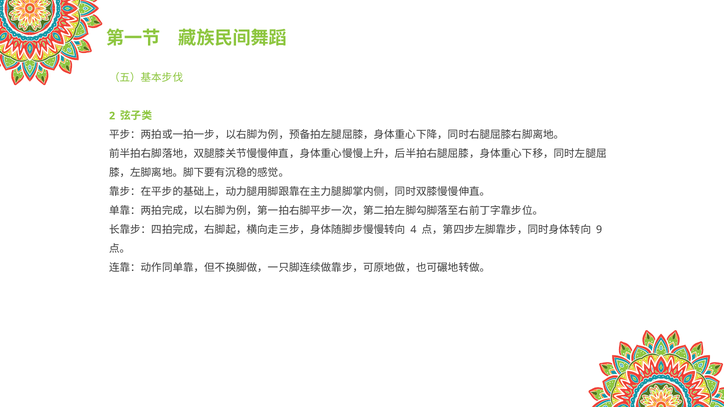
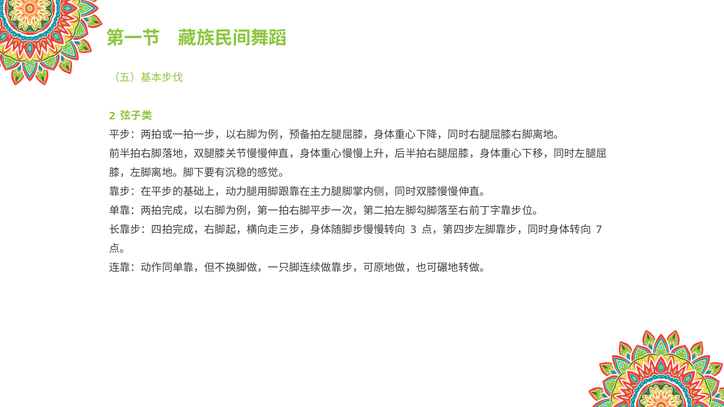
4: 4 -> 3 (413, 230)
9: 9 -> 7 (599, 230)
